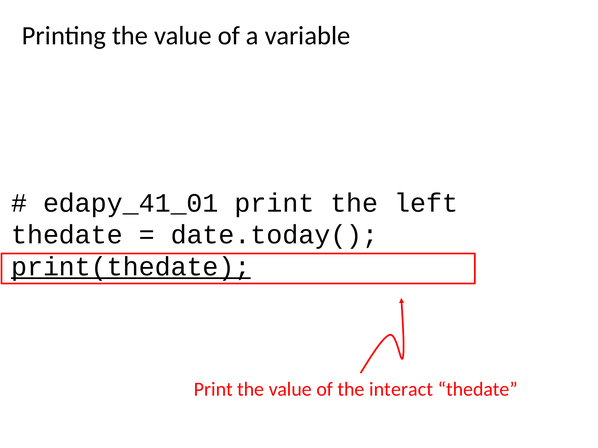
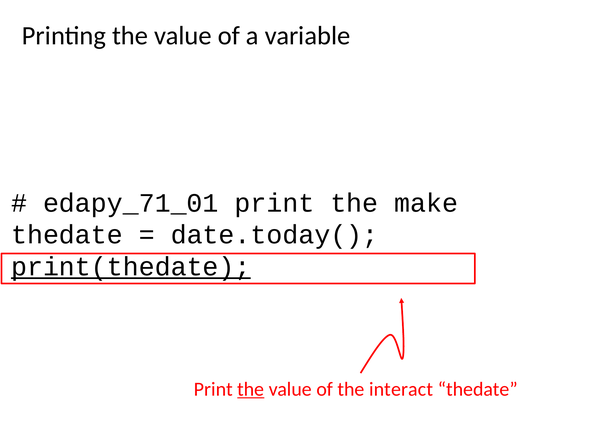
edapy_41_01: edapy_41_01 -> edapy_71_01 (131, 203)
left: left -> make (426, 203)
the underline: none -> present (251, 390)
